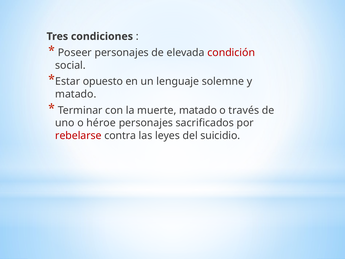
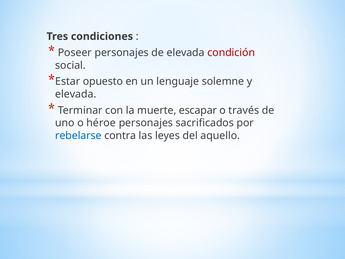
matado: matado -> elevada (76, 94)
muerte matado: matado -> escapar (198, 110)
rebelarse colour: red -> blue (78, 136)
suicidio: suicidio -> aquello (220, 136)
